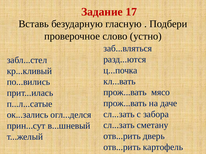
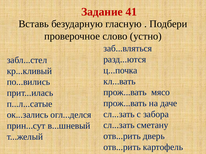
17: 17 -> 41 (131, 12)
